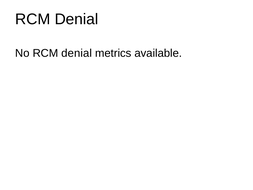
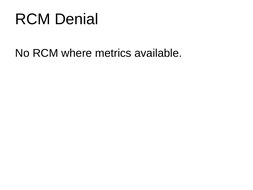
No RCM denial: denial -> where (77, 53)
